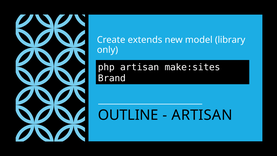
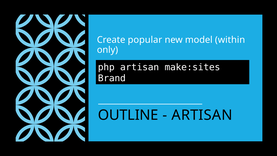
extends: extends -> popular (145, 40)
library: library -> within (230, 40)
